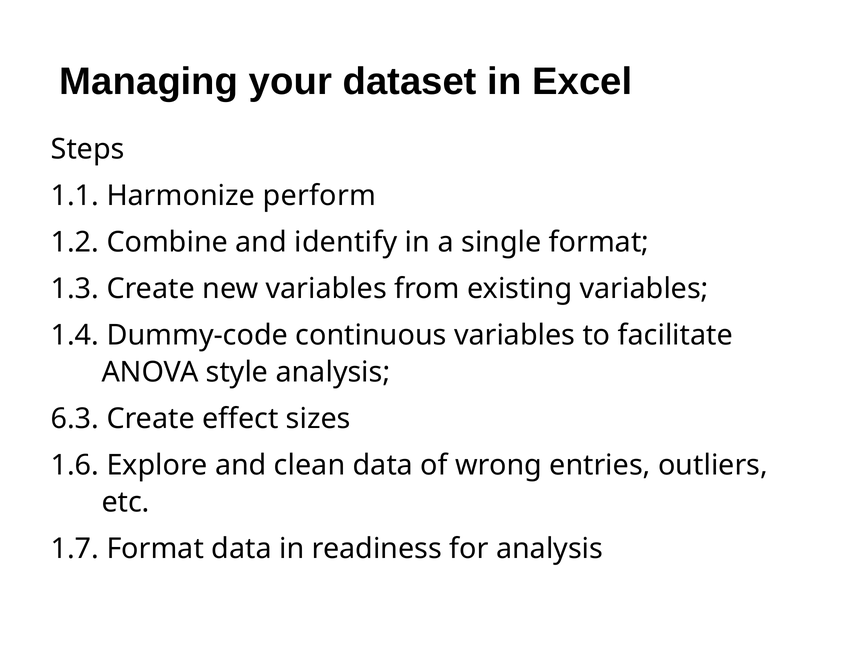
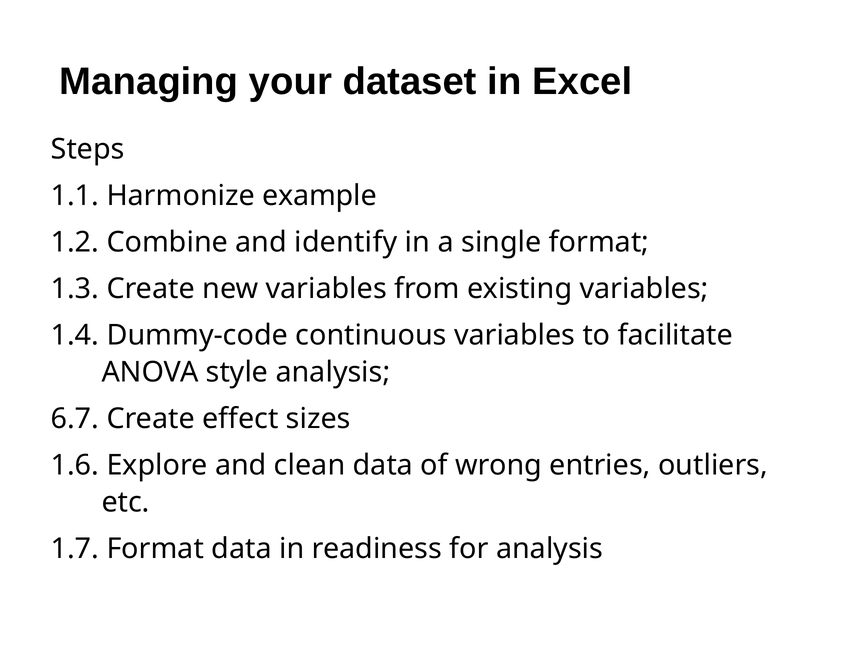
perform: perform -> example (320, 196)
6.3: 6.3 -> 6.7 (75, 419)
